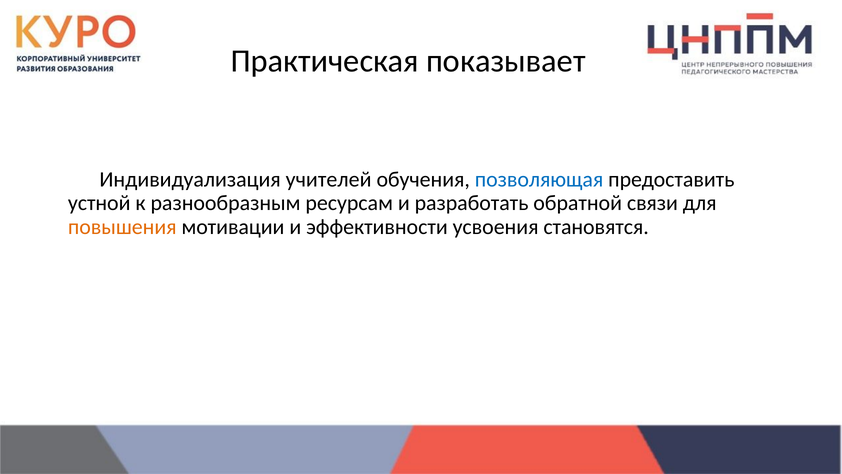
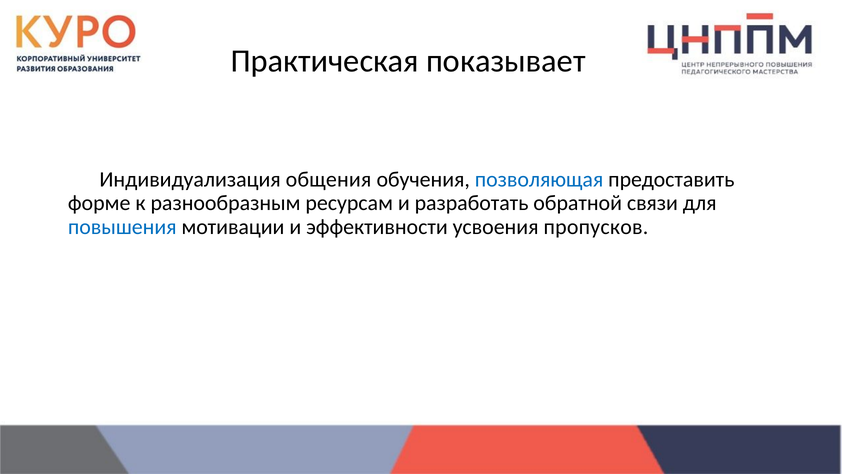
учителей: учителей -> общения (329, 179)
устной: устной -> форме (99, 203)
повышения colour: orange -> blue (122, 227)
становятся: становятся -> пропусков (596, 227)
